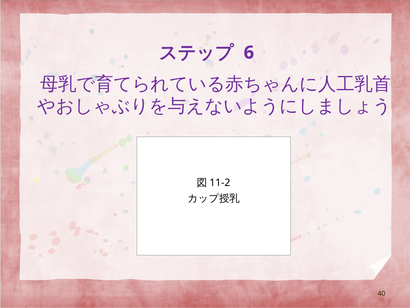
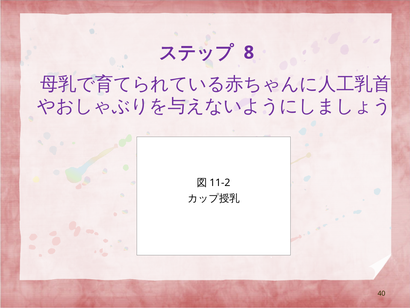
6: 6 -> 8 (249, 53)
